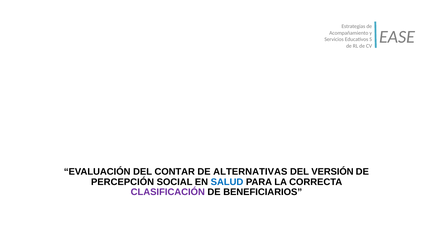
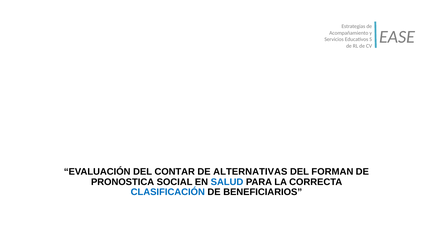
VERSIÓN: VERSIÓN -> FORMAN (332, 171)
PERCEPCIÓN: PERCEPCIÓN -> PRONOSTICA (123, 182)
CLASIFICACIÓN colour: purple -> blue (168, 192)
